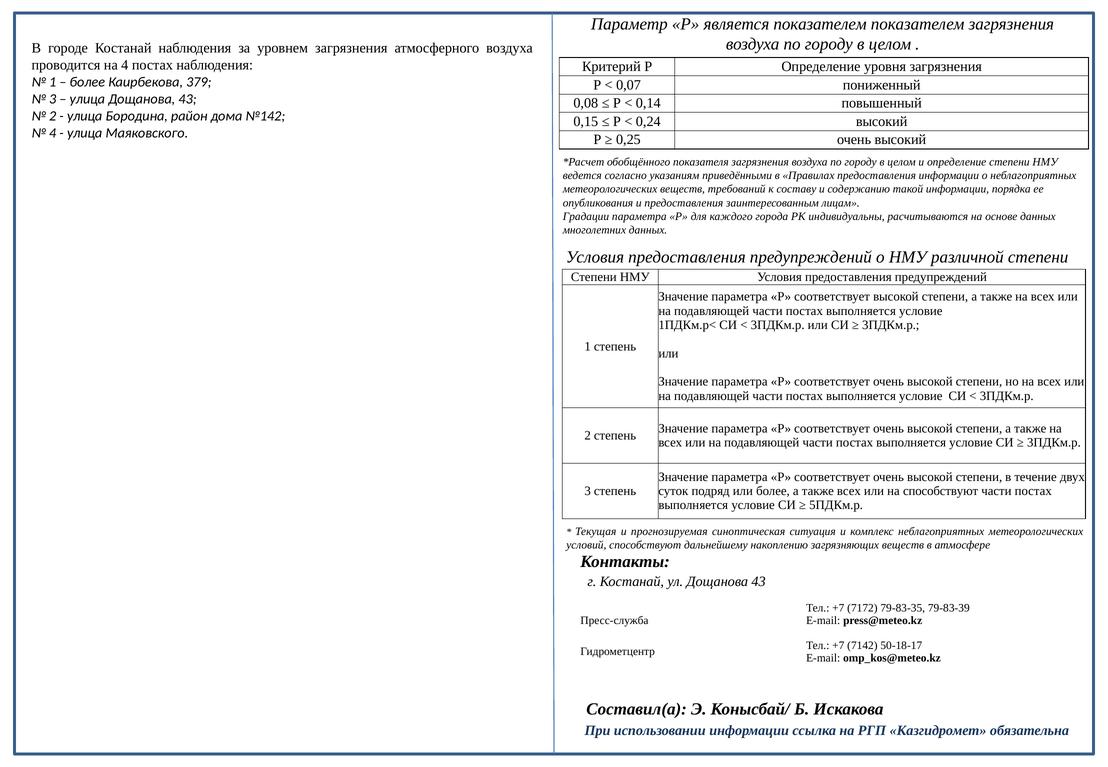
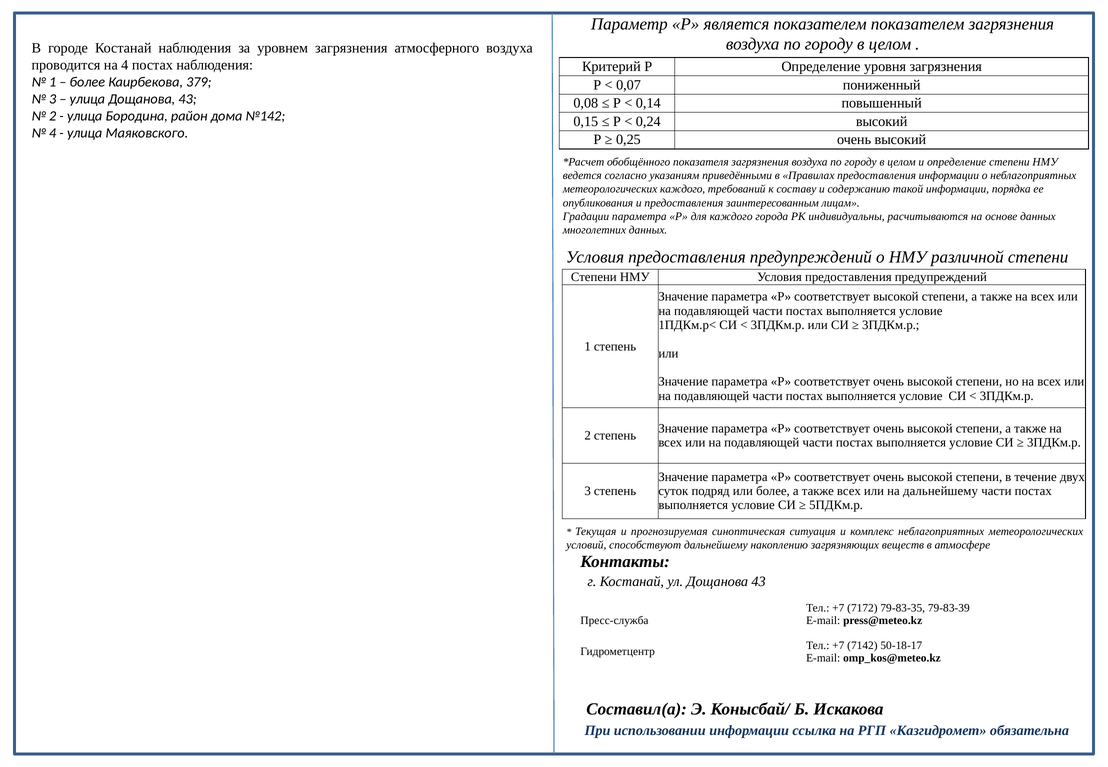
метеорологических веществ: веществ -> каждого (683, 189)
на способствуют: способствуют -> дальнейшему (940, 491)
